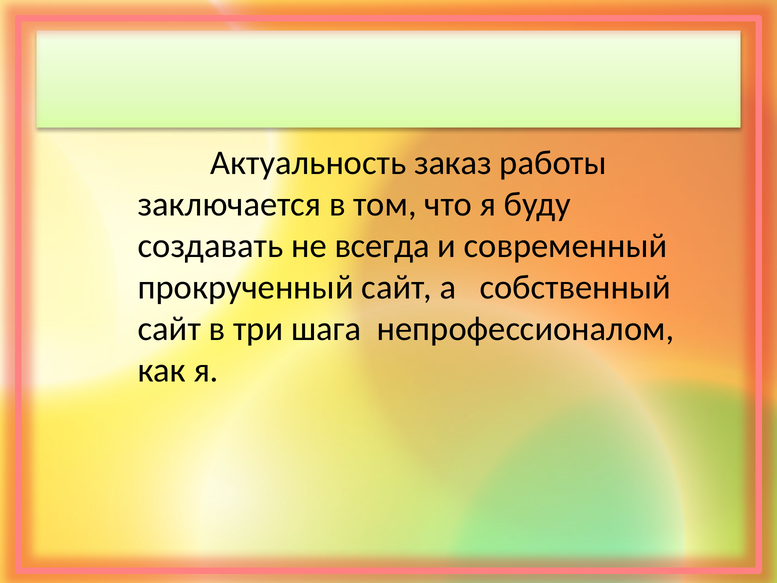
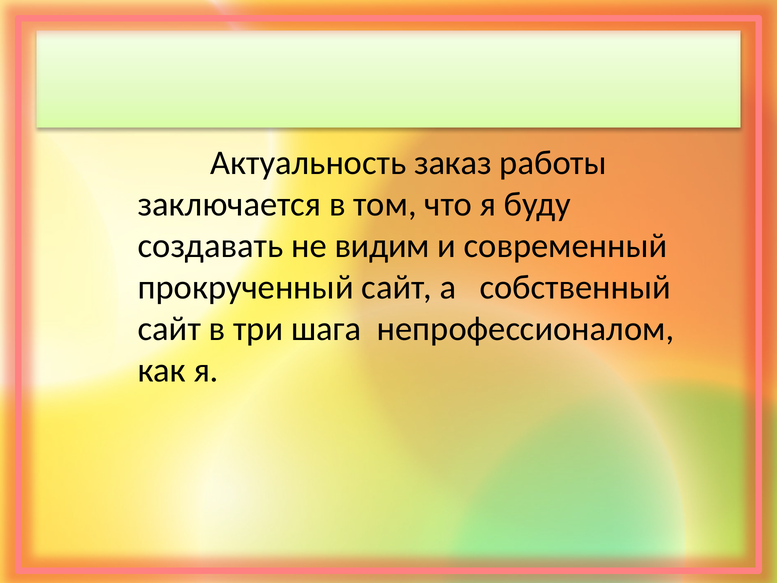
всегда: всегда -> видим (382, 246)
